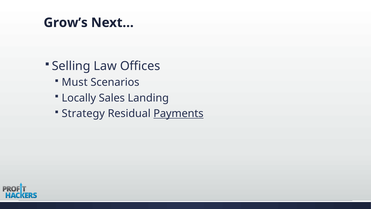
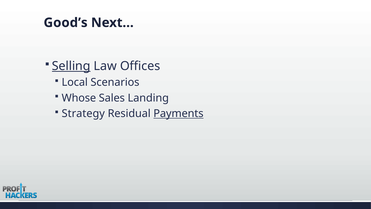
Grow’s: Grow’s -> Good’s (66, 23)
Selling underline: none -> present (71, 66)
Must: Must -> Local (75, 82)
Locally: Locally -> Whose (79, 98)
